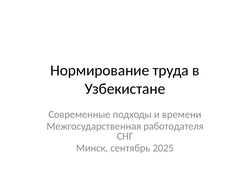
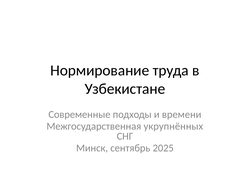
работодателя: работодателя -> укрупнённых (173, 126)
